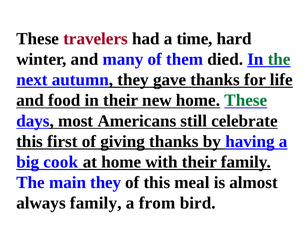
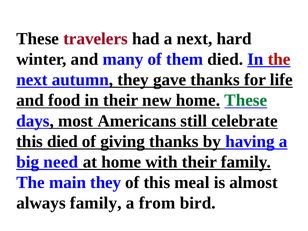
a time: time -> next (194, 39)
the colour: green -> red (279, 59)
this first: first -> died (62, 141)
cook: cook -> need (61, 162)
